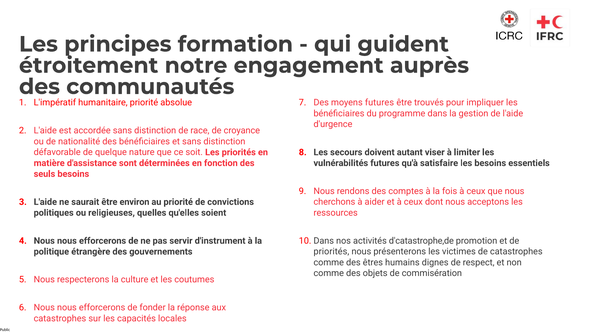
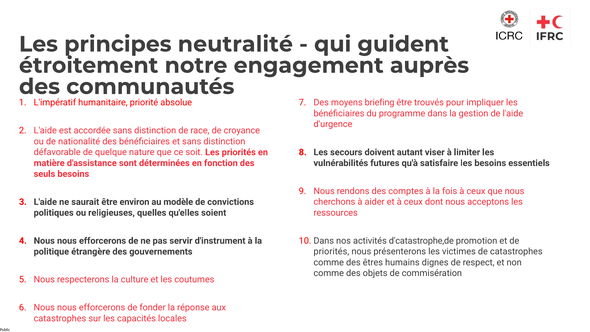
formation: formation -> neutralité (235, 44)
moyens futures: futures -> briefing (380, 103)
au priorité: priorité -> modèle (178, 202)
